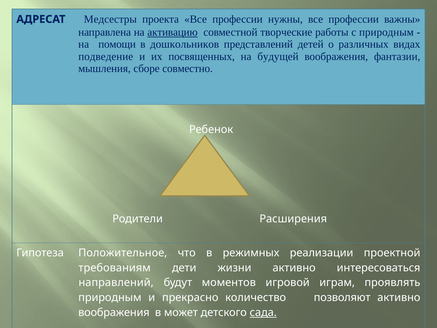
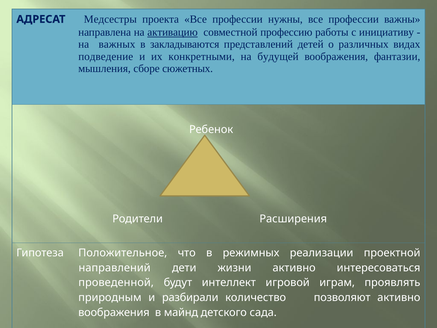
творческие: творческие -> профессию (286, 32)
с природным: природным -> инициативу (386, 32)
помощи: помощи -> важных (117, 44)
дошкольников: дошкольников -> закладываются (185, 44)
посвященных: посвященных -> конкретными (202, 56)
совместно: совместно -> сюжетных (188, 68)
требованиям: требованиям -> направлений (115, 268)
направлений: направлений -> проведенной (116, 283)
моментов: моментов -> интеллект (229, 283)
прекрасно: прекрасно -> разбирали (190, 297)
может: может -> майнд (181, 312)
сада underline: present -> none (263, 312)
